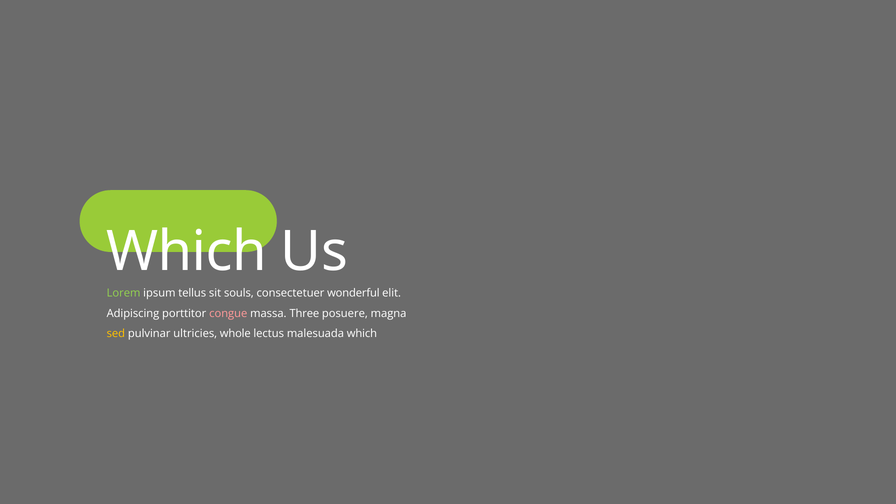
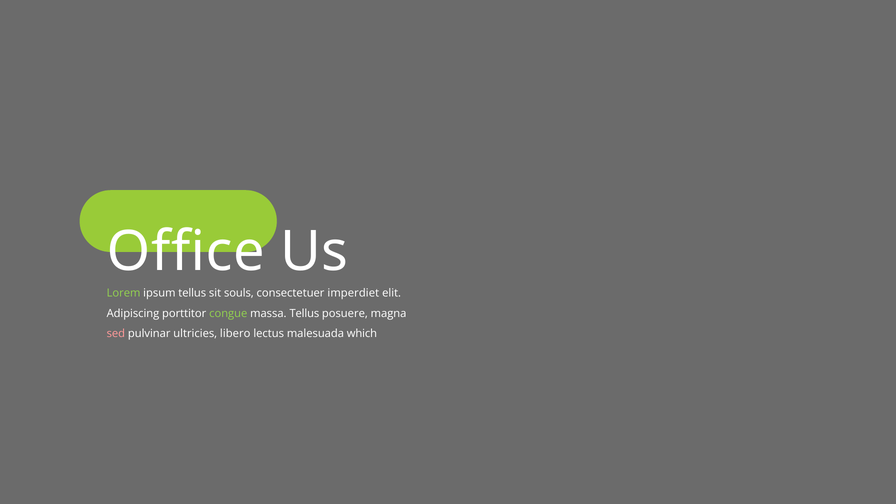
Which: Which -> Office (186, 252)
wonderful: wonderful -> imperdiet (353, 293)
congue colour: pink -> light green (228, 313)
massa Three: Three -> Tellus (304, 313)
sed colour: yellow -> pink (116, 334)
whole: whole -> libero (235, 334)
